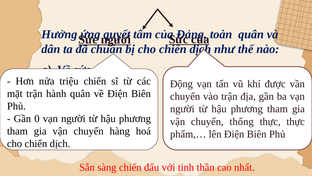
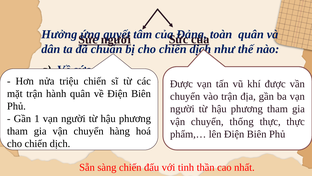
Động: Động -> Được (181, 84)
0: 0 -> 1 (37, 118)
